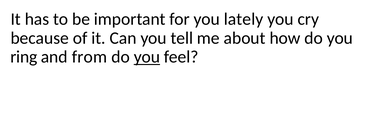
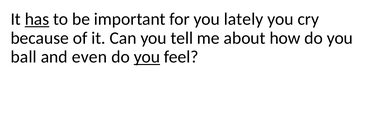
has underline: none -> present (37, 19)
ring: ring -> ball (24, 57)
from: from -> even (89, 57)
